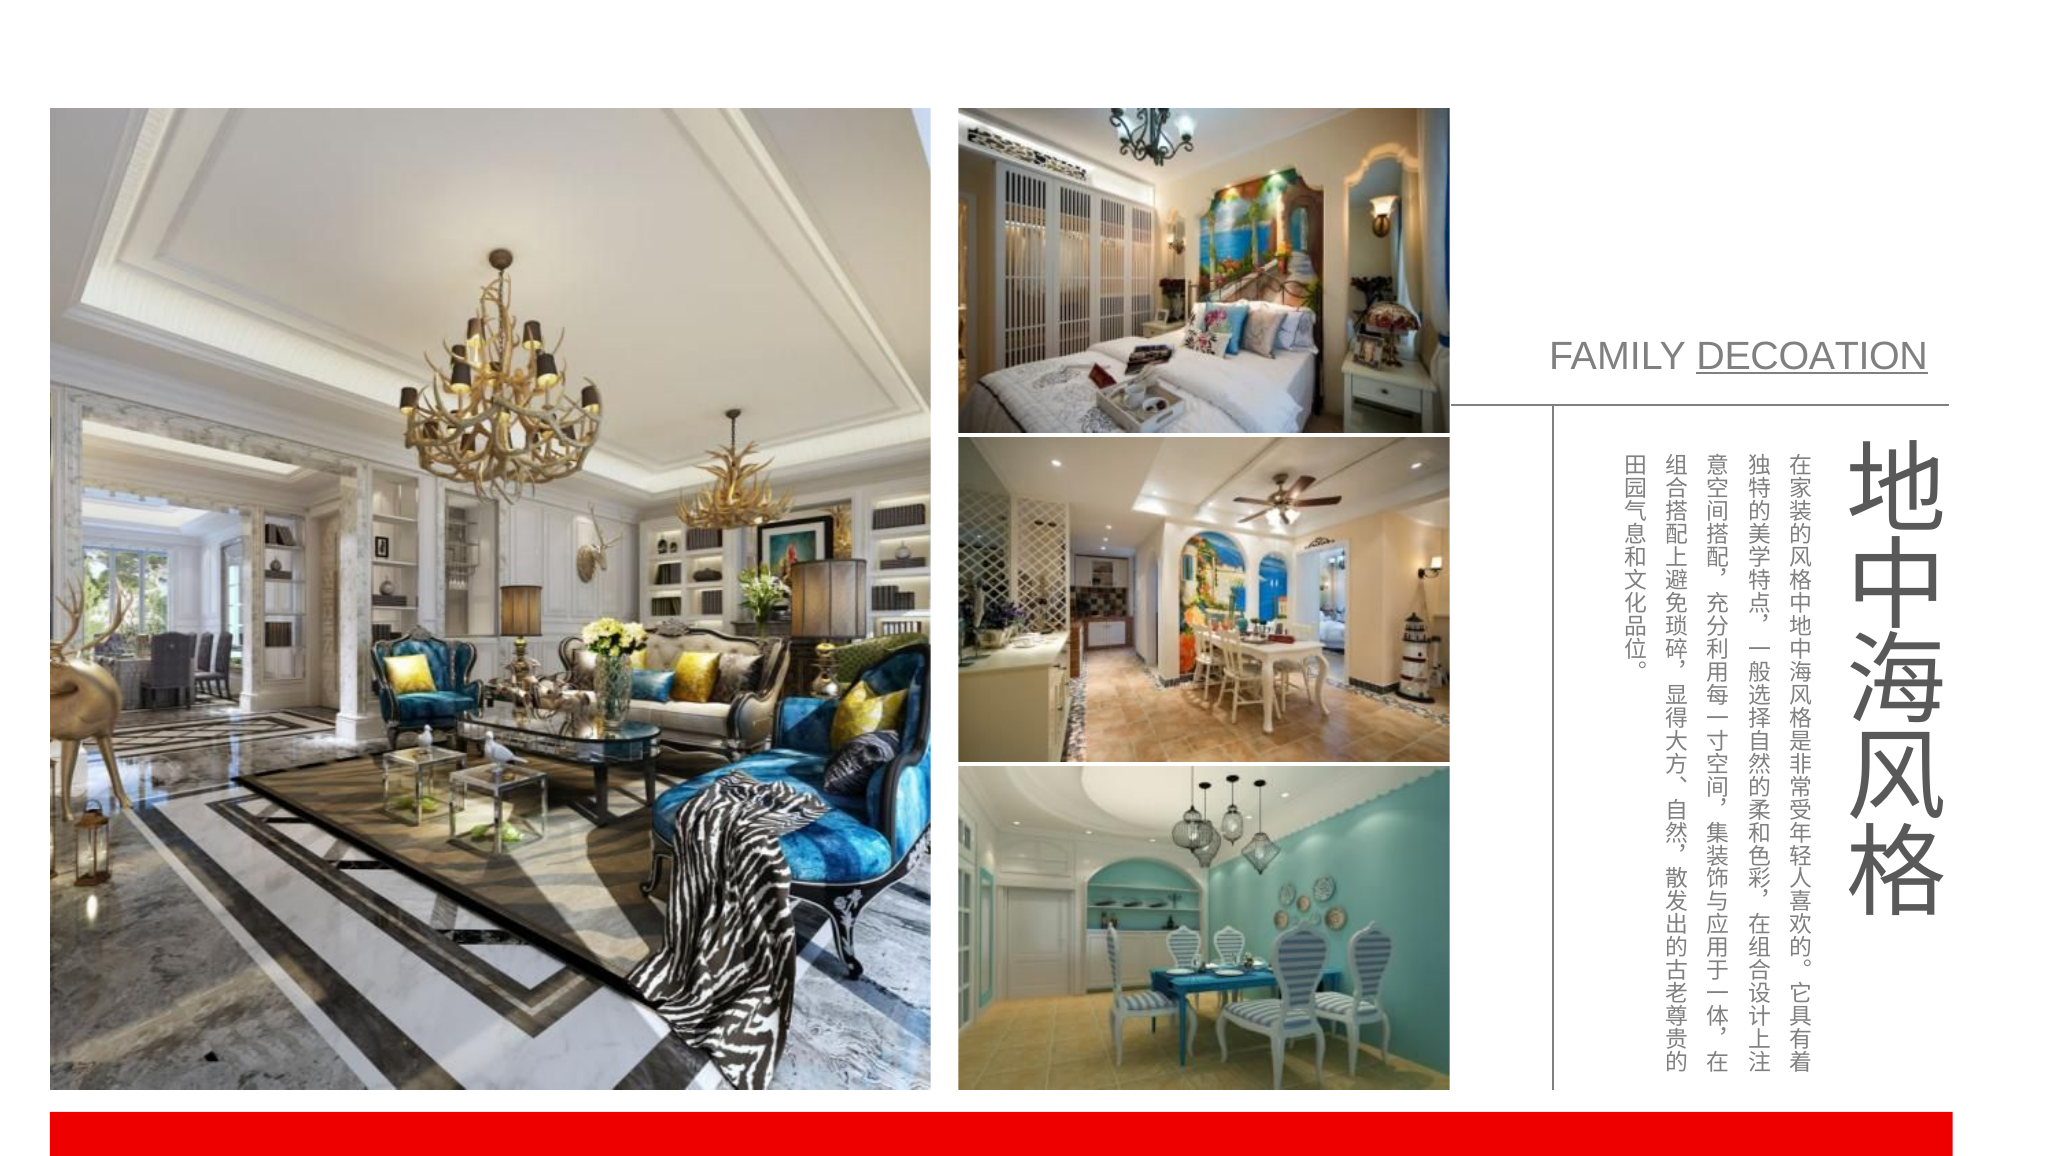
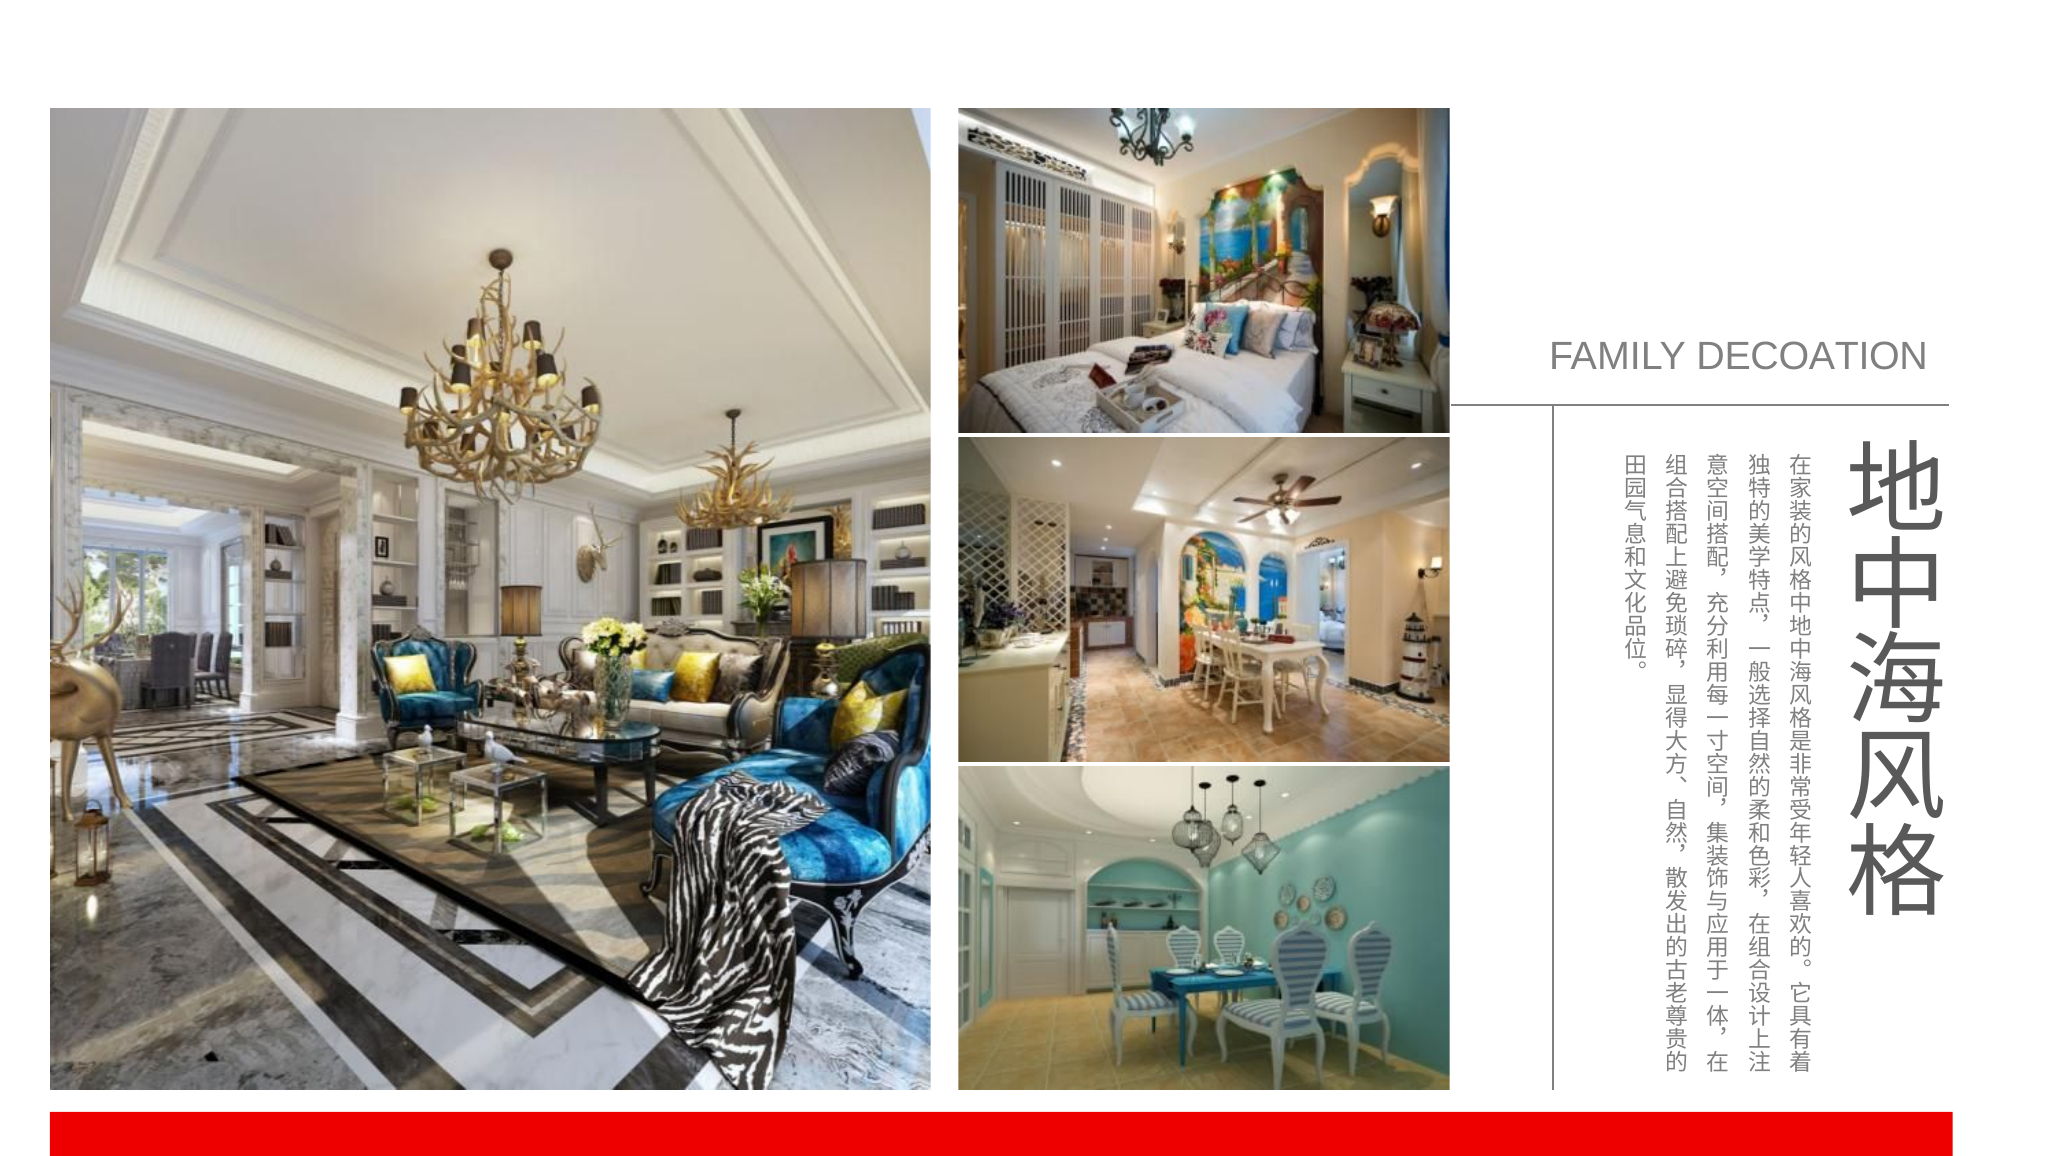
DECOATION underline: present -> none (1812, 356)
